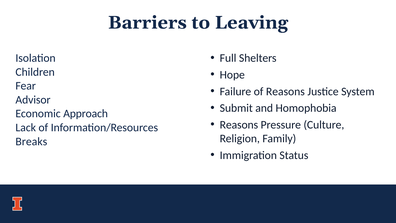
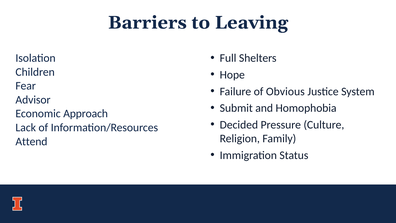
of Reasons: Reasons -> Obvious (285, 91)
Reasons: Reasons -> Decided (239, 125)
Breaks: Breaks -> Attend (31, 141)
